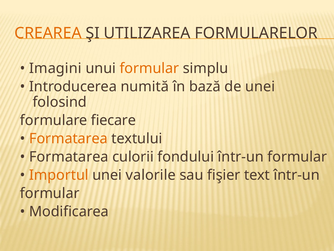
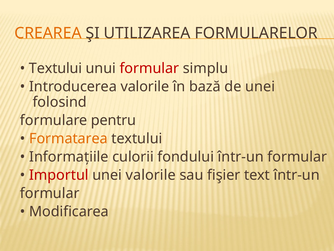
Imagini: Imagini -> Textului (56, 68)
formular colour: orange -> red (149, 68)
Introducerea numită: numită -> valorile (145, 86)
fiecare: fiecare -> pentru (113, 120)
Formatarea: Formatarea -> Informaţiile (69, 157)
Importul colour: orange -> red (59, 175)
